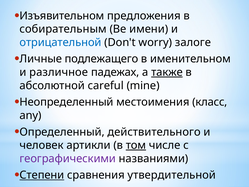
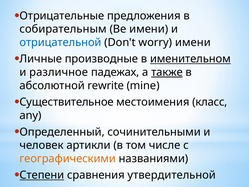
Изъявительном: Изъявительном -> Отрицательные (62, 16)
worry залоге: залоге -> имени (193, 42)
подлежащего: подлежащего -> производные (101, 59)
именительном underline: none -> present (190, 59)
careful: careful -> rewrite (106, 85)
Неопределенный: Неопределенный -> Существительное (66, 102)
действительного: действительного -> сочинительными (154, 132)
том underline: present -> none (136, 145)
географическими colour: purple -> orange (68, 158)
